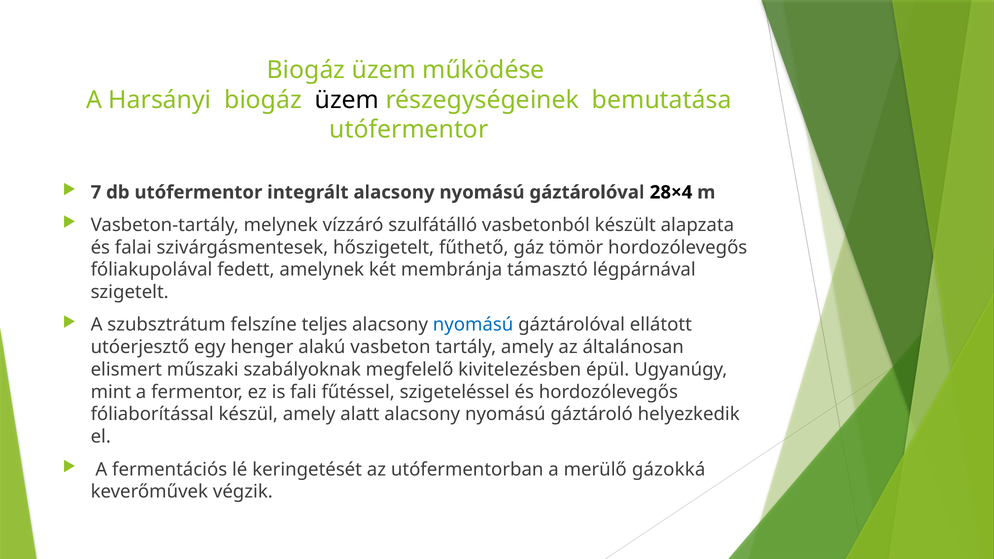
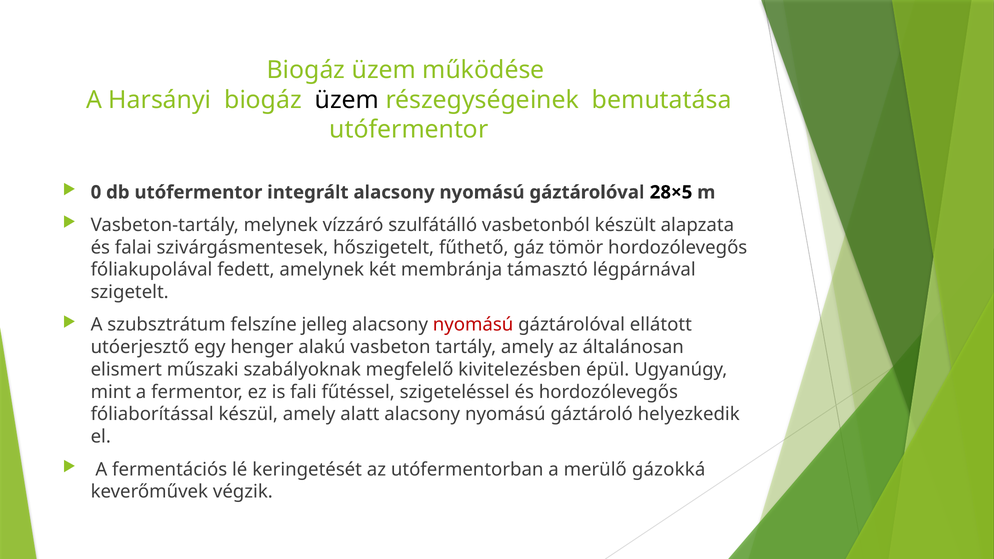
7: 7 -> 0 (96, 192)
28×4: 28×4 -> 28×5 (671, 192)
teljes: teljes -> jelleg (325, 325)
nyomású colour: blue -> red (473, 325)
